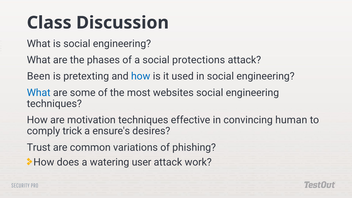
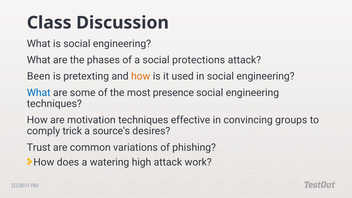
how colour: blue -> orange (141, 76)
websites: websites -> presence (173, 93)
human: human -> groups (291, 120)
ensure's: ensure's -> source's (111, 131)
user: user -> high (141, 162)
